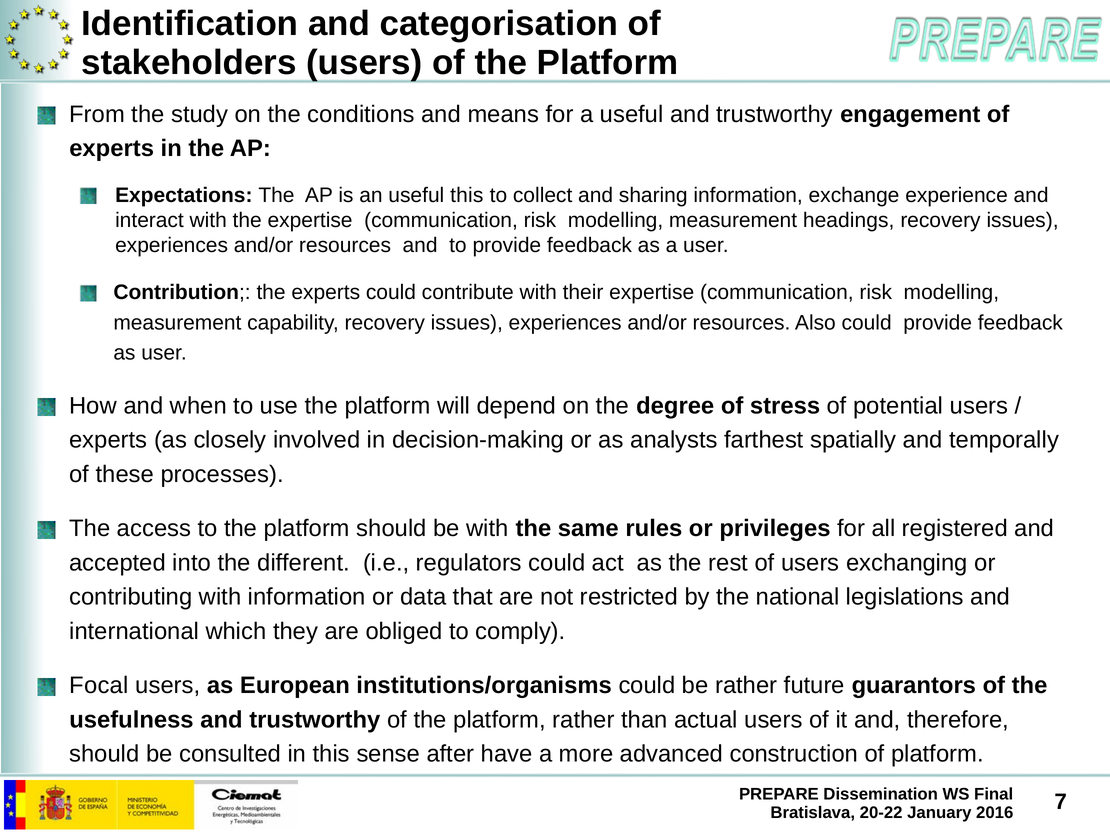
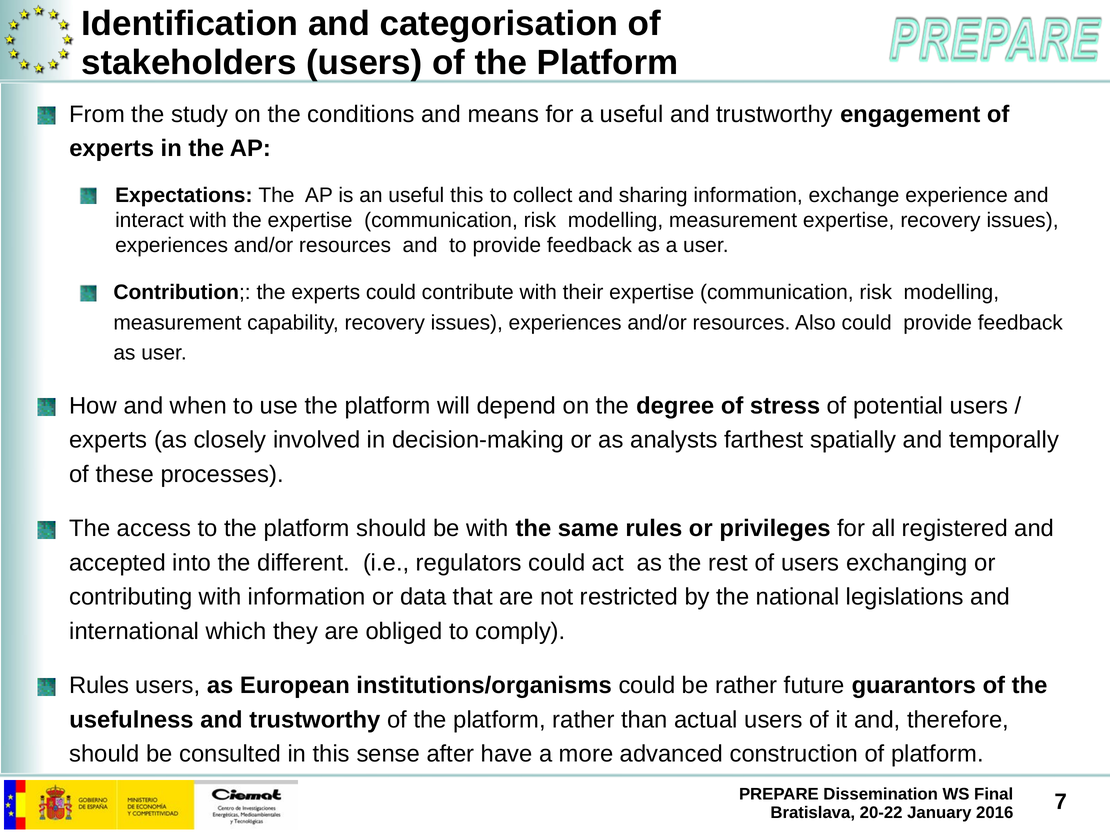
measurement headings: headings -> expertise (849, 220)
Focal: Focal -> Rules (99, 685)
